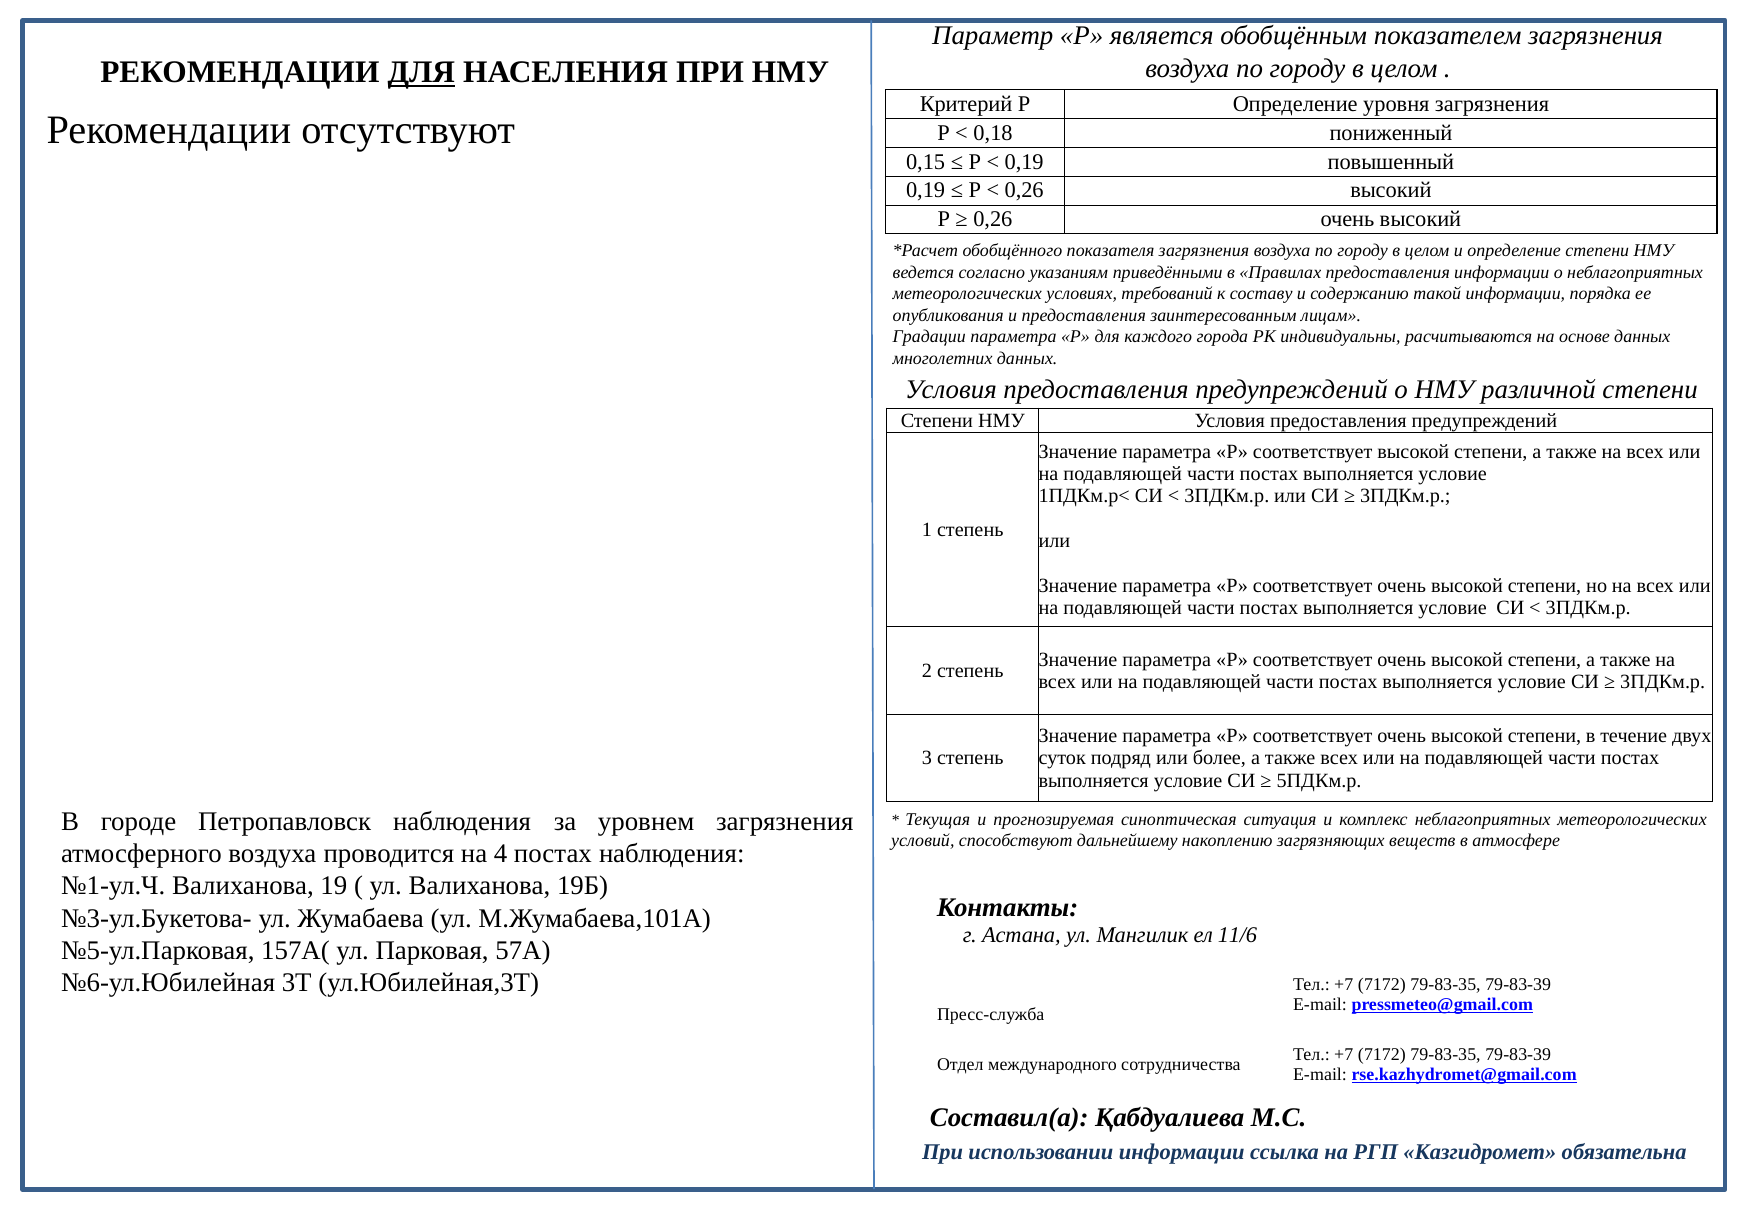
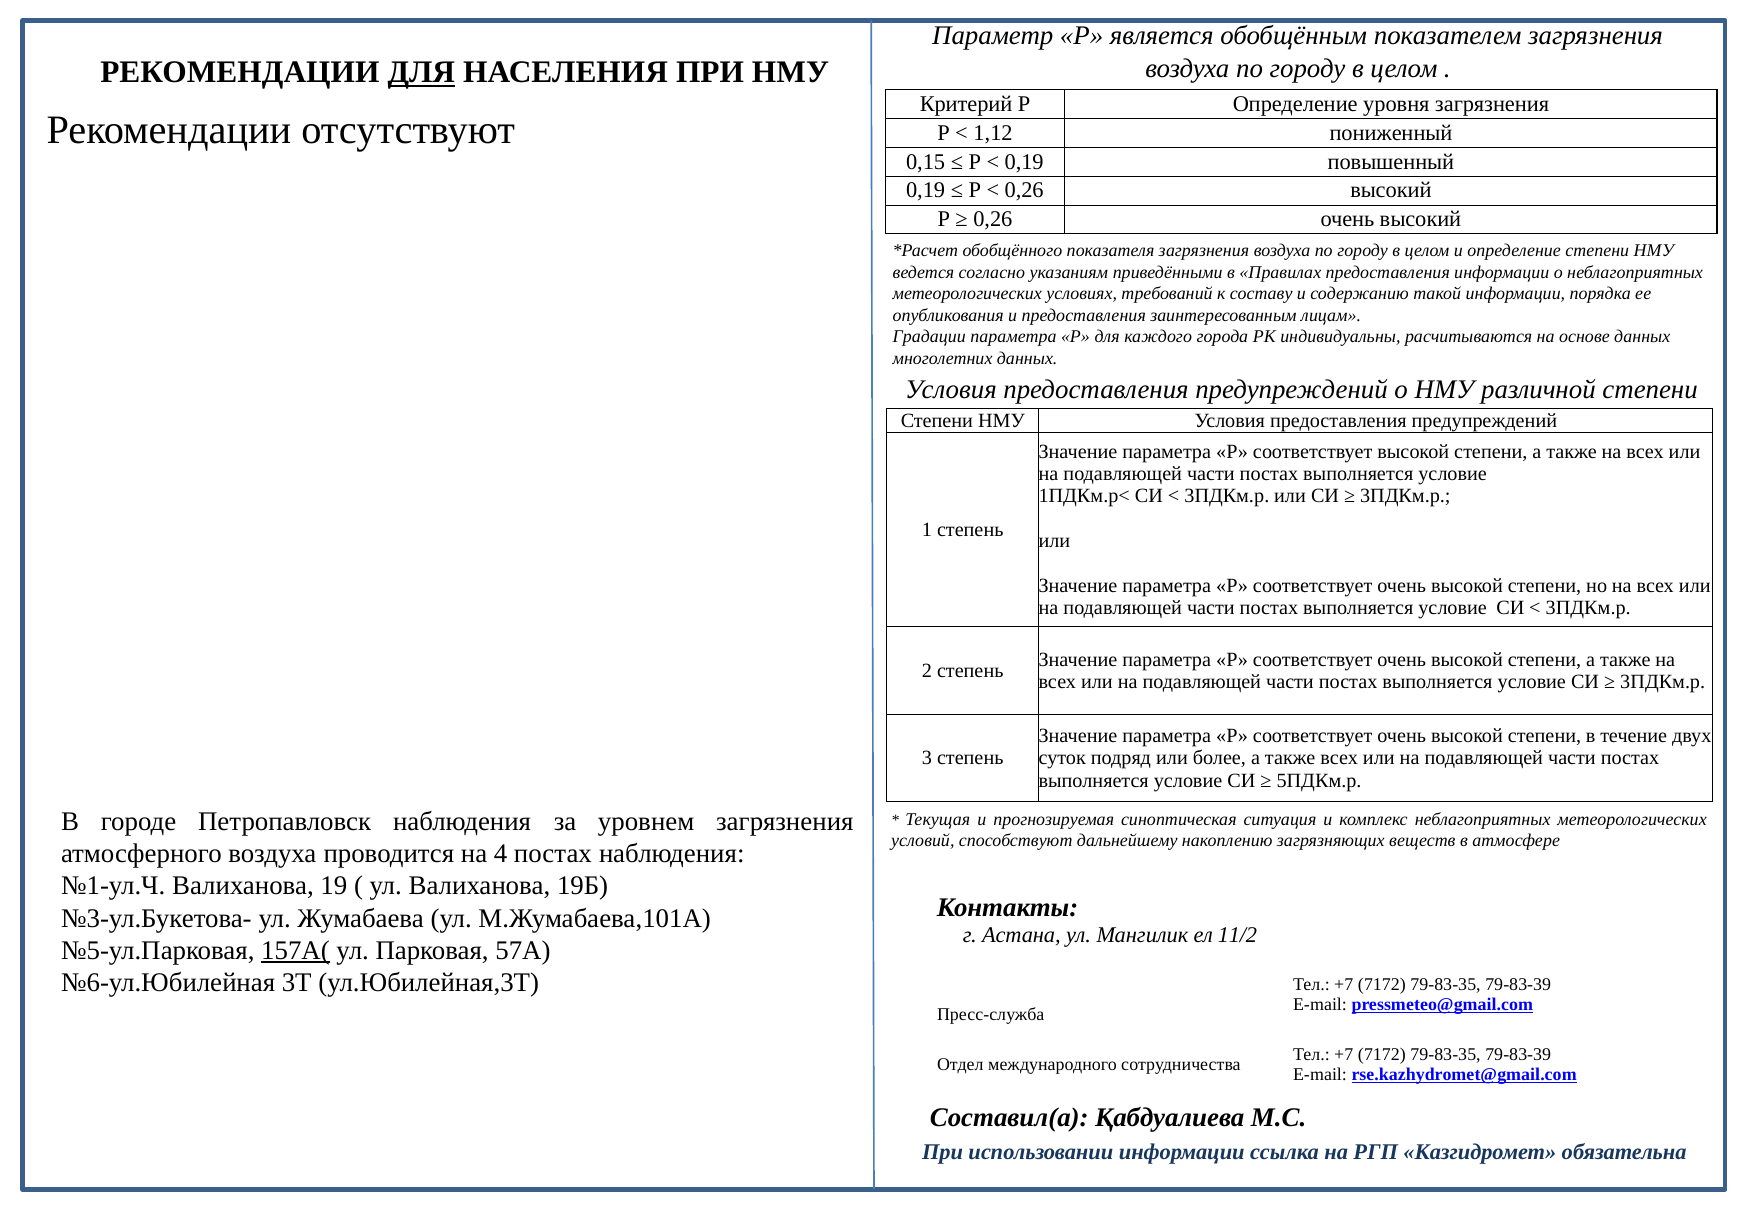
0,18: 0,18 -> 1,12 (993, 133)
11/6: 11/6 -> 11/2 (1238, 936)
157А( underline: none -> present (296, 951)
